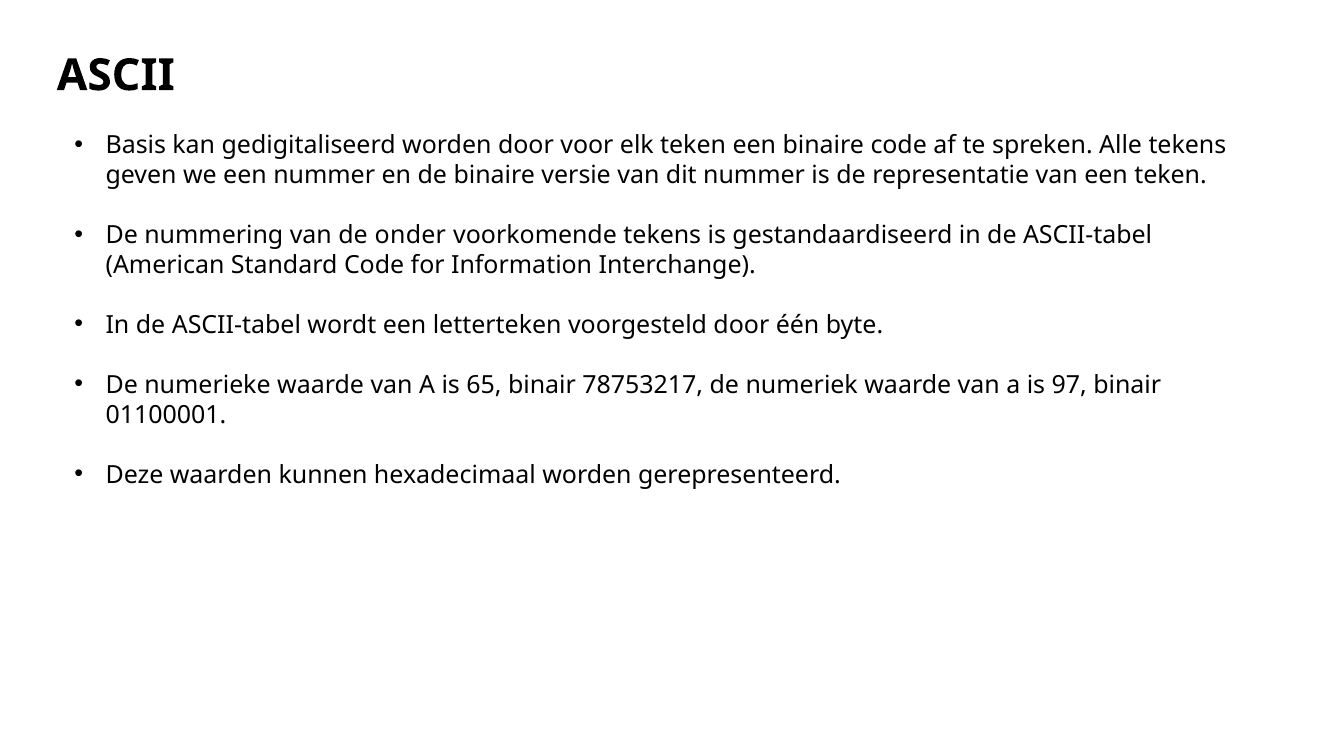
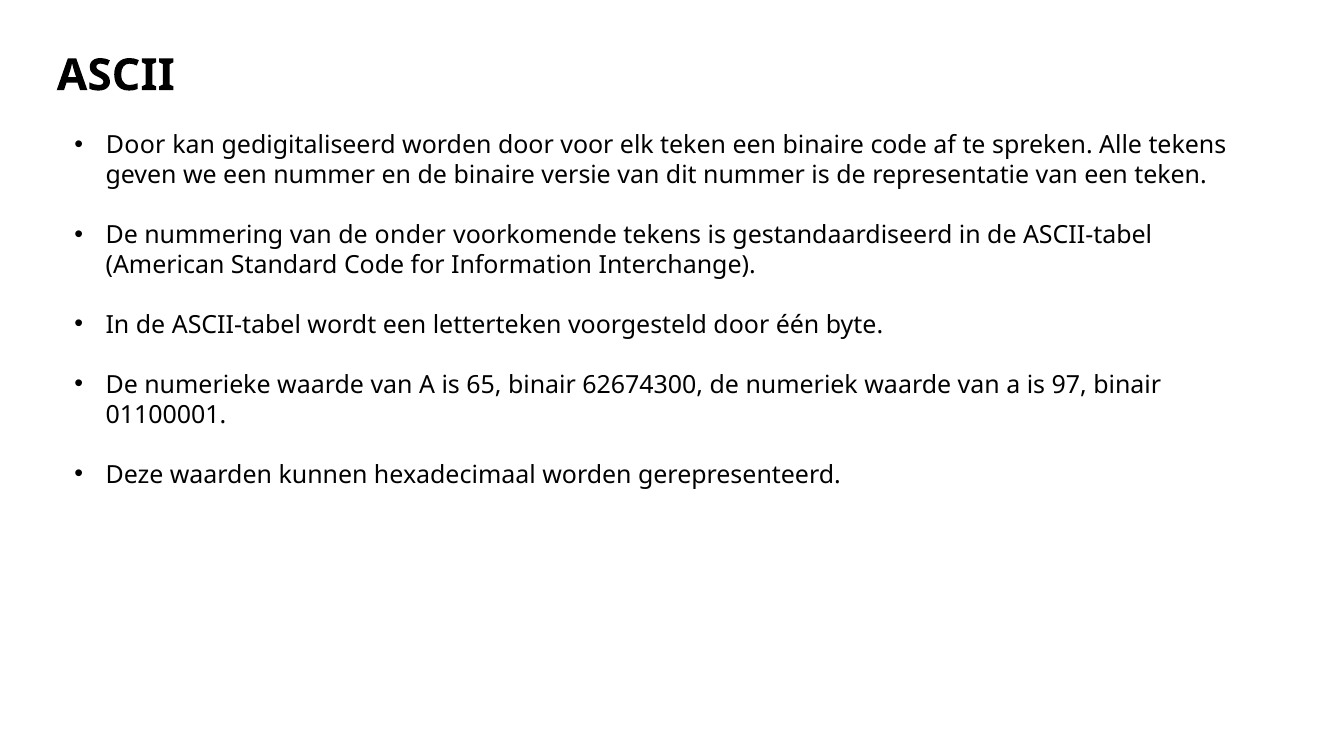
Basis: Basis -> Door (136, 145)
78753217: 78753217 -> 62674300 (643, 385)
